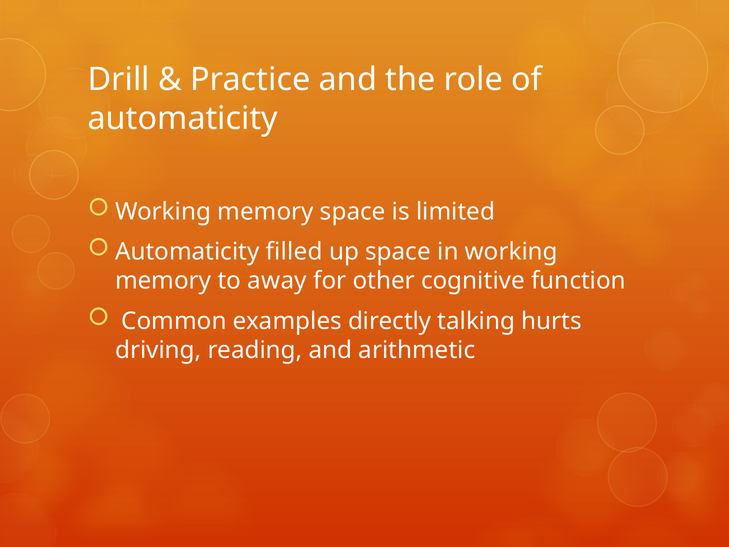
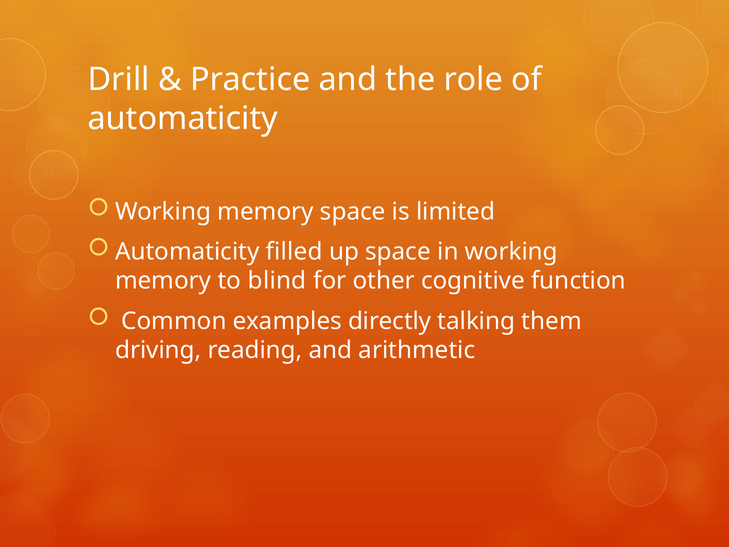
away: away -> blind (277, 281)
hurts: hurts -> them (552, 321)
